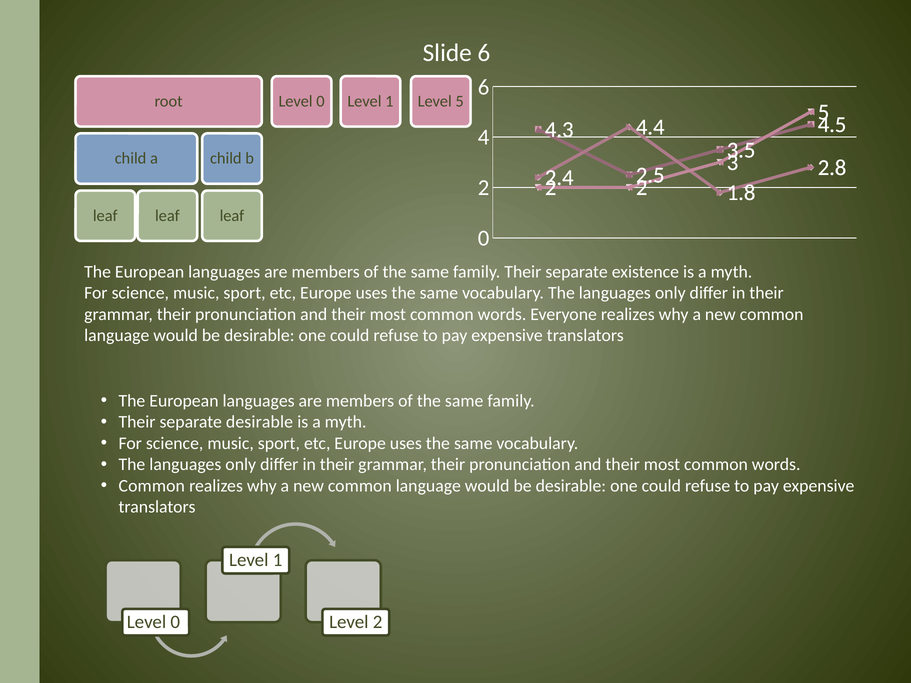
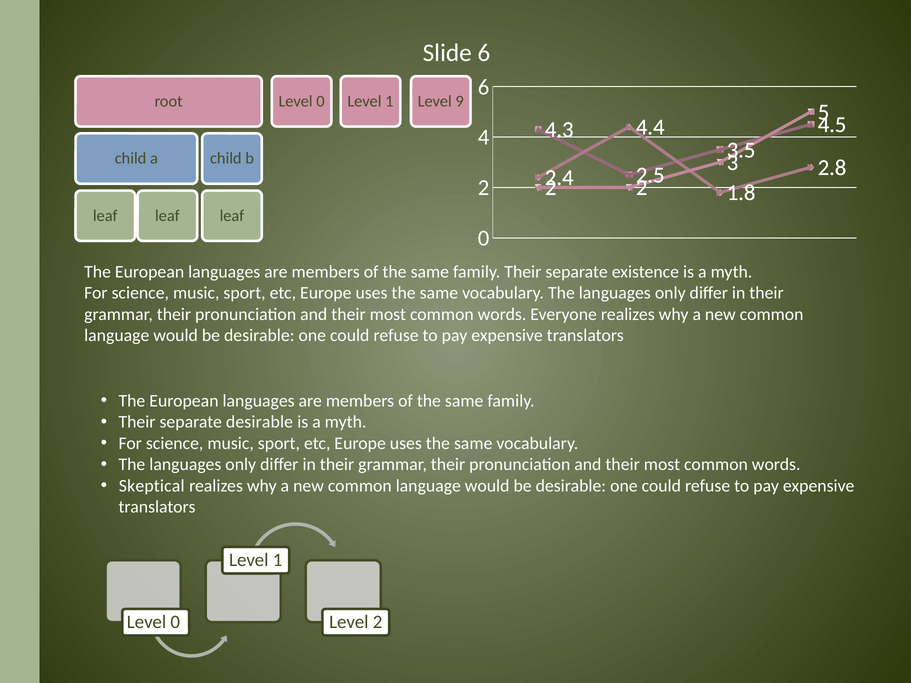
5: 5 -> 9 (460, 101)
Common: Common -> Skeptical (152, 486)
